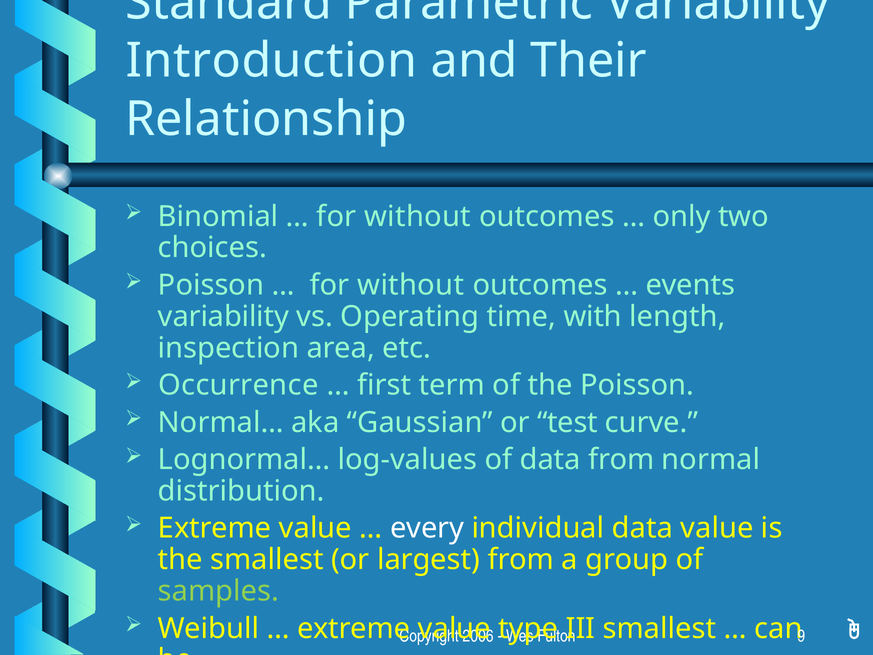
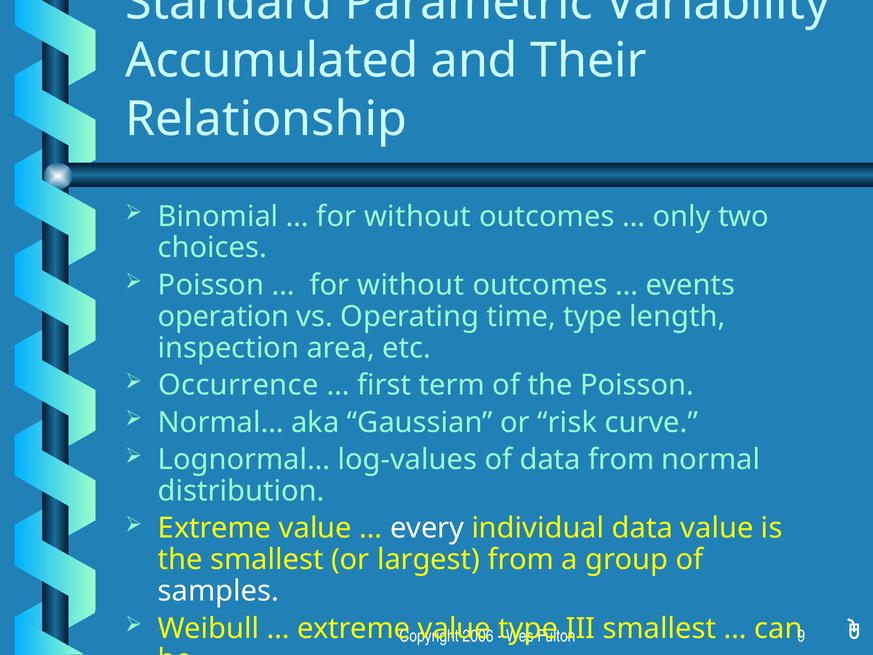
Introduction: Introduction -> Accumulated (272, 61)
variability: variability -> operation (223, 316)
time with: with -> type (593, 316)
test: test -> risk (567, 422)
samples colour: light green -> white (218, 591)
